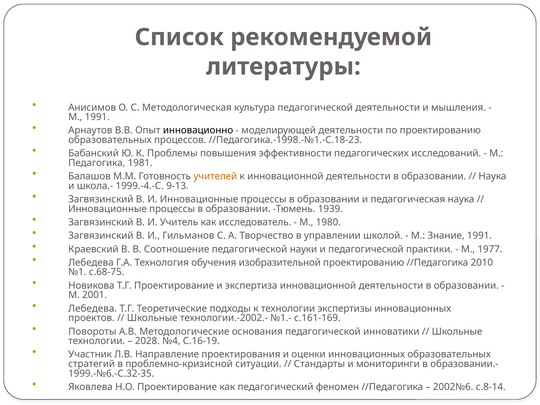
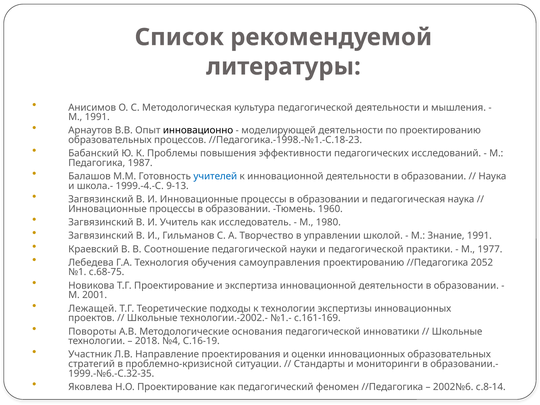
1981: 1981 -> 1987 (140, 163)
учителей colour: orange -> blue (215, 176)
1939: 1939 -> 1960 (330, 209)
изобразительной: изобразительной -> самоуправления (280, 263)
2010: 2010 -> 2052 (482, 263)
Лебедева: Лебедева -> Лежащей (93, 308)
2028: 2028 -> 2018 (147, 341)
